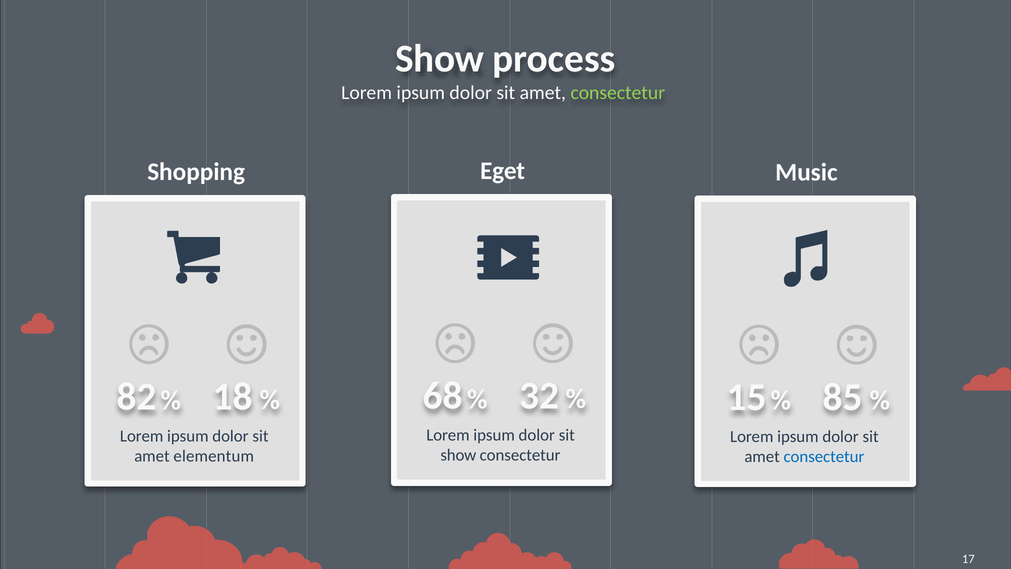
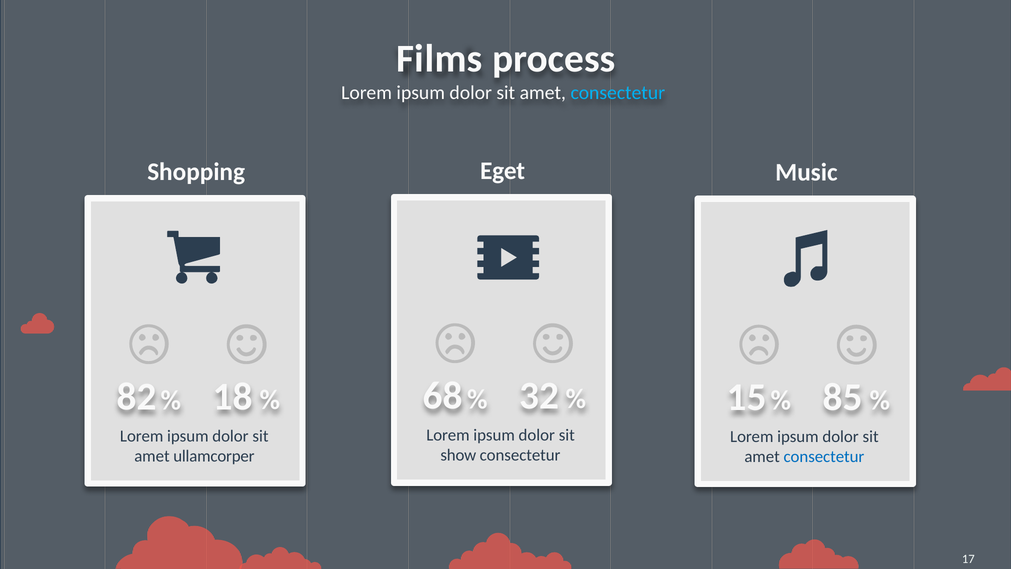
Show: Show -> Films (439, 59)
consectetur colour: light green -> light blue (618, 93)
elementum: elementum -> ullamcorper (214, 456)
